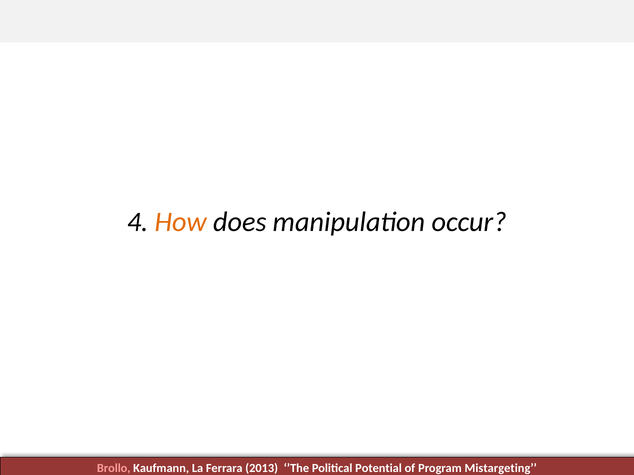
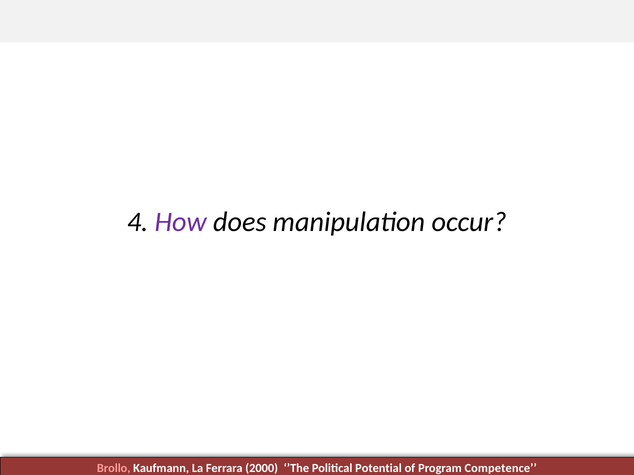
How colour: orange -> purple (181, 222)
2013: 2013 -> 2000 (262, 469)
Mistargeting: Mistargeting -> Competence (501, 469)
